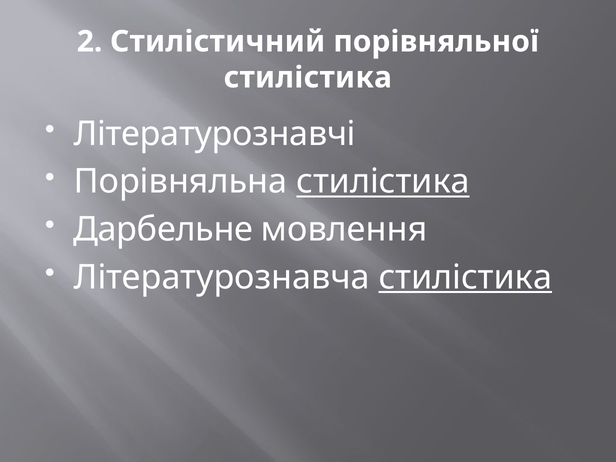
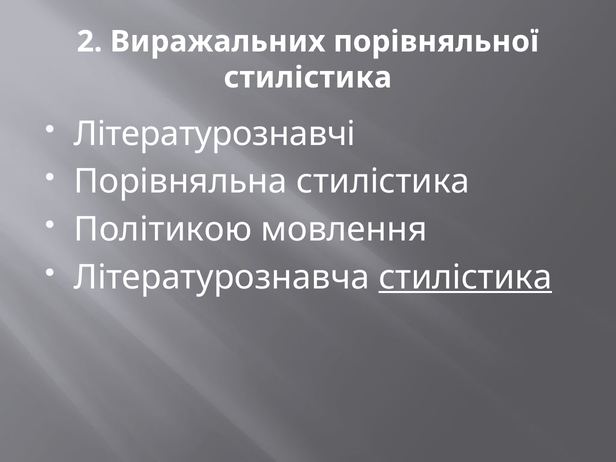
Стилістичний: Стилістичний -> Виражальних (218, 42)
стилістика underline: present -> none (383, 182)
Дарбельне: Дарбельне -> Політикою (163, 229)
